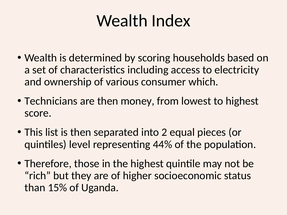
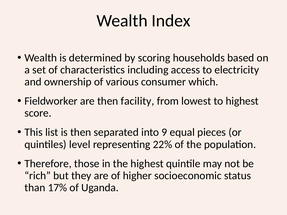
Technicians: Technicians -> Fieldworker (51, 101)
money: money -> facility (138, 101)
2: 2 -> 9 (164, 132)
44%: 44% -> 22% (163, 145)
15%: 15% -> 17% (57, 188)
